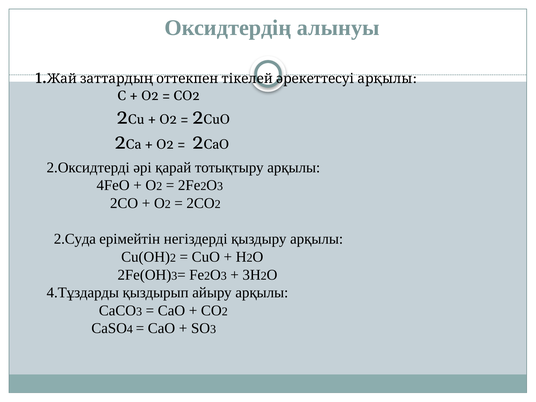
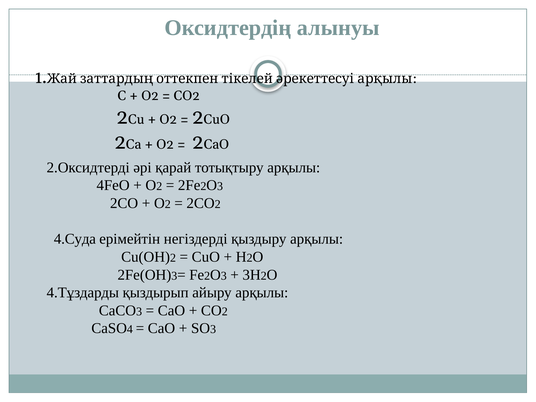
2.Суда: 2.Суда -> 4.Суда (75, 239)
